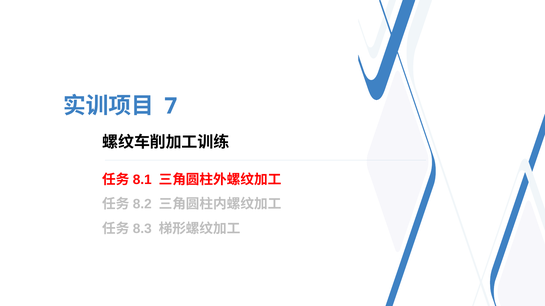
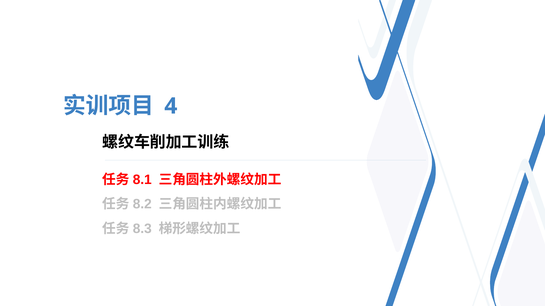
7: 7 -> 4 (171, 106)
